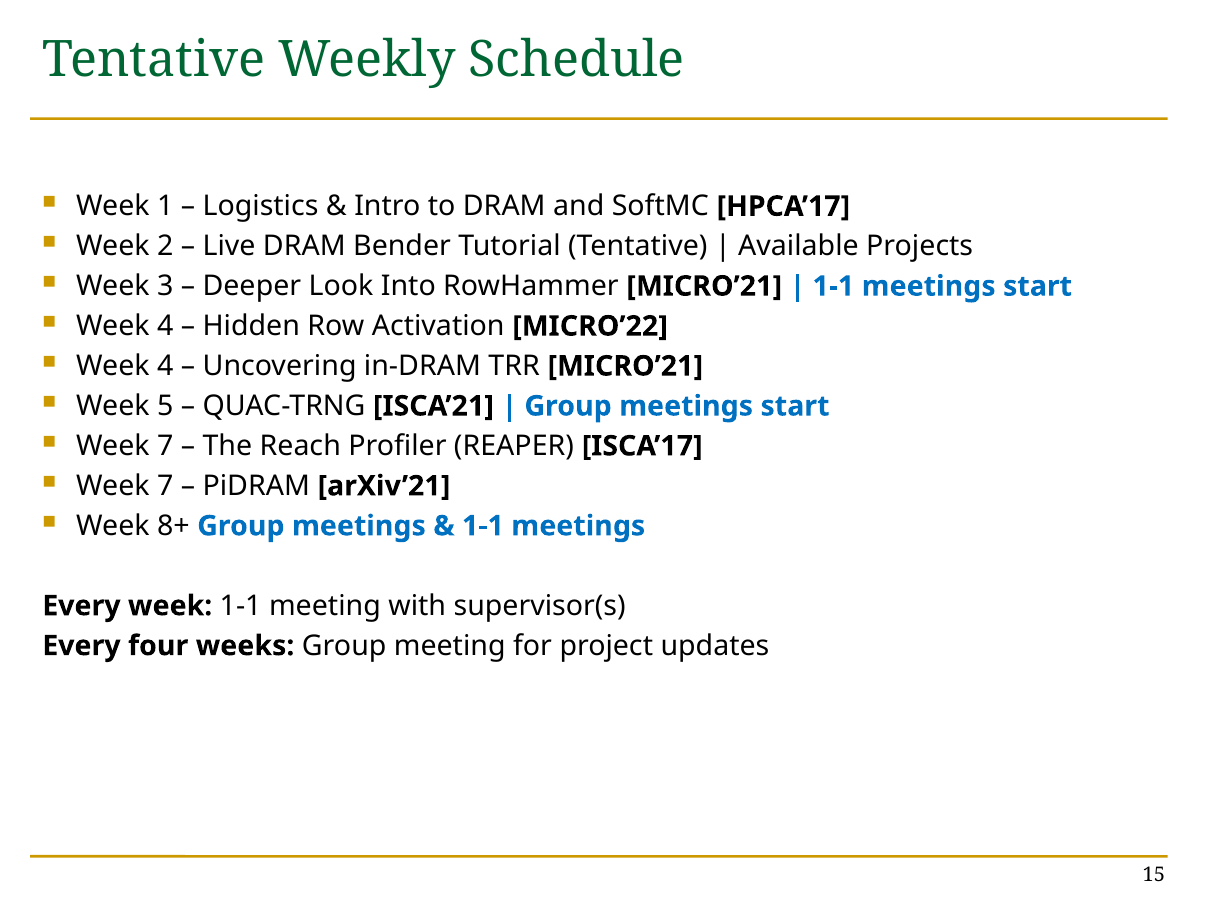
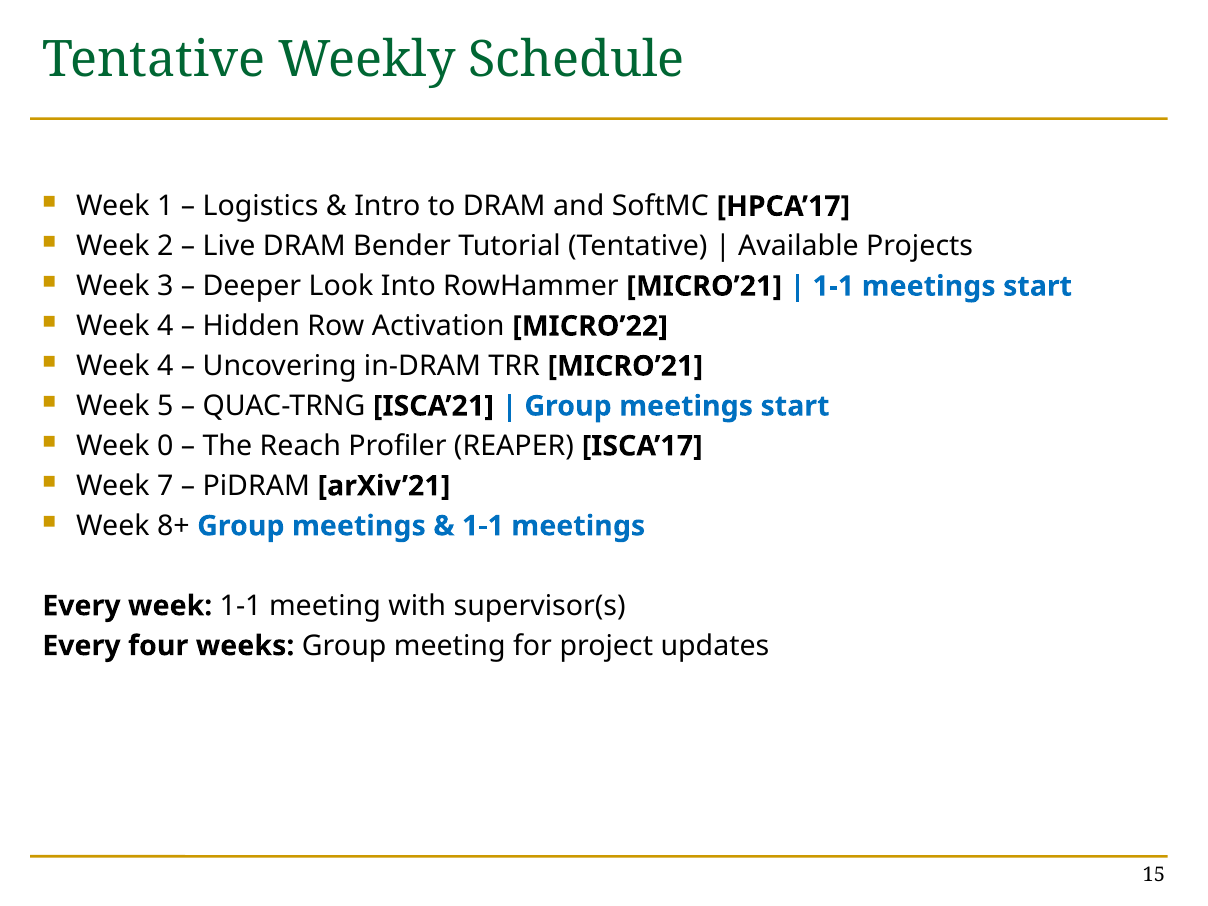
7: 7 -> 0 (165, 446)
